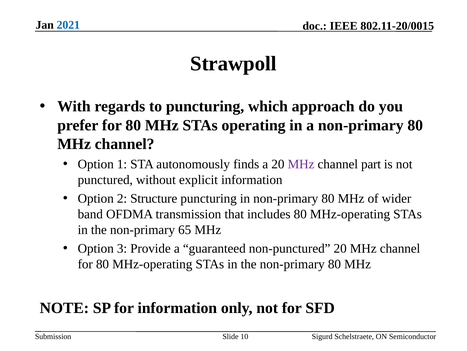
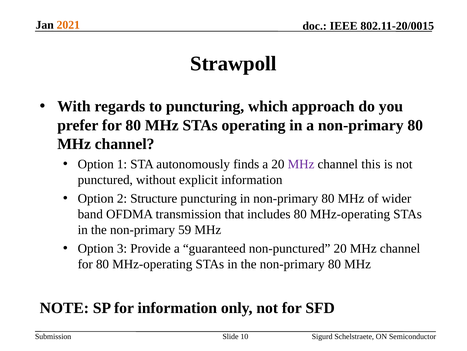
2021 colour: blue -> orange (68, 25)
part: part -> this (371, 164)
65: 65 -> 59 (185, 229)
